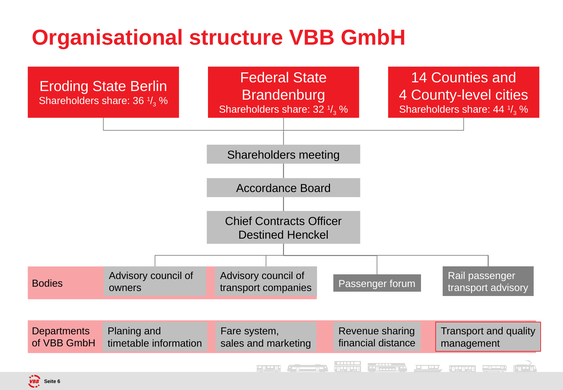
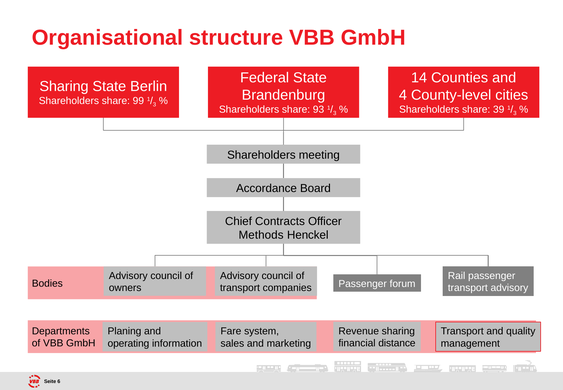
Eroding: Eroding -> Sharing (64, 86)
36: 36 -> 99 (138, 101)
32: 32 -> 93 (319, 109)
44: 44 -> 39 (499, 109)
Destined: Destined -> Methods (261, 235)
timetable: timetable -> operating (128, 343)
